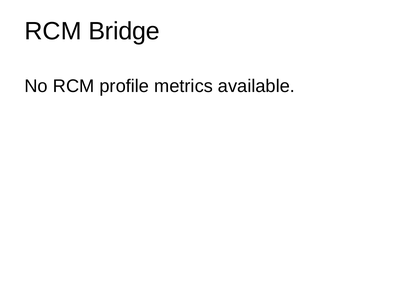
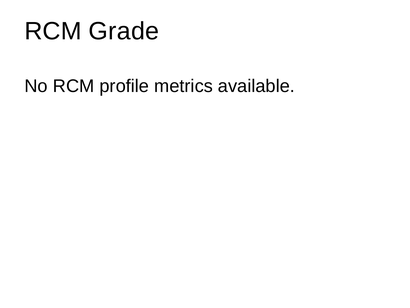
Bridge: Bridge -> Grade (124, 31)
